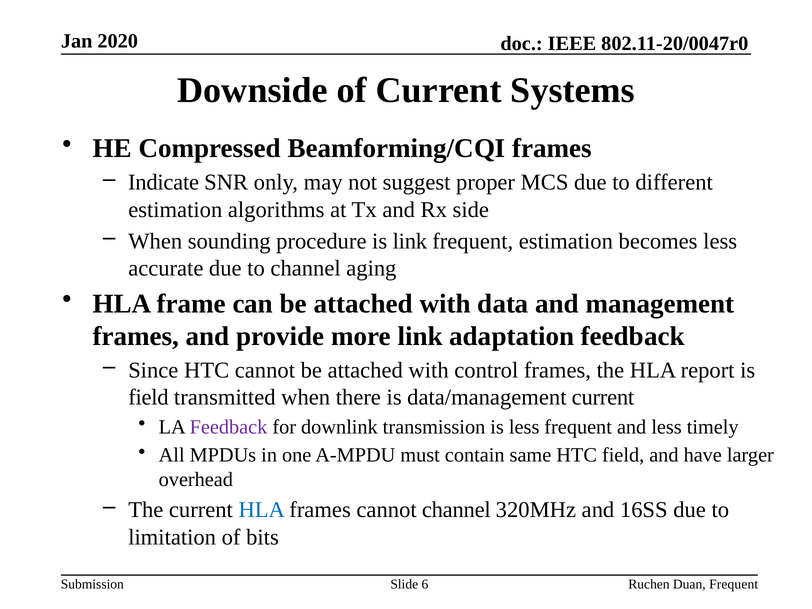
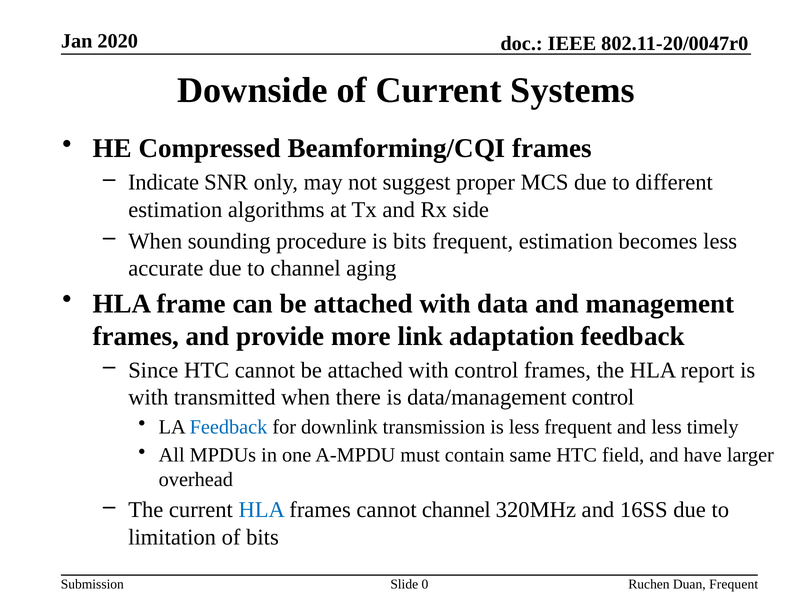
is link: link -> bits (410, 241)
field: field -> with (148, 397)
data/management current: current -> control (603, 397)
Feedback colour: purple -> blue (229, 427)
6: 6 -> 0 (425, 584)
